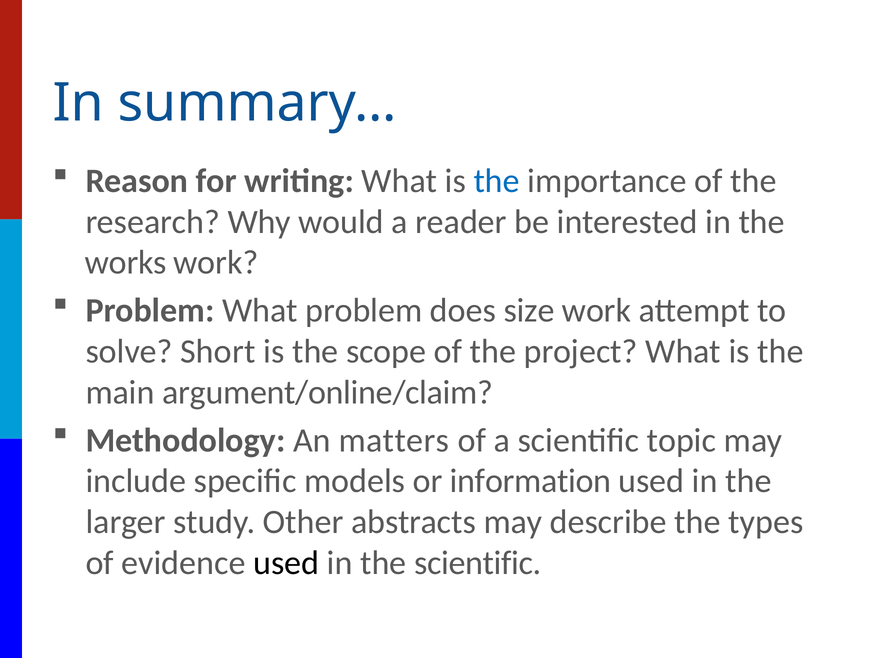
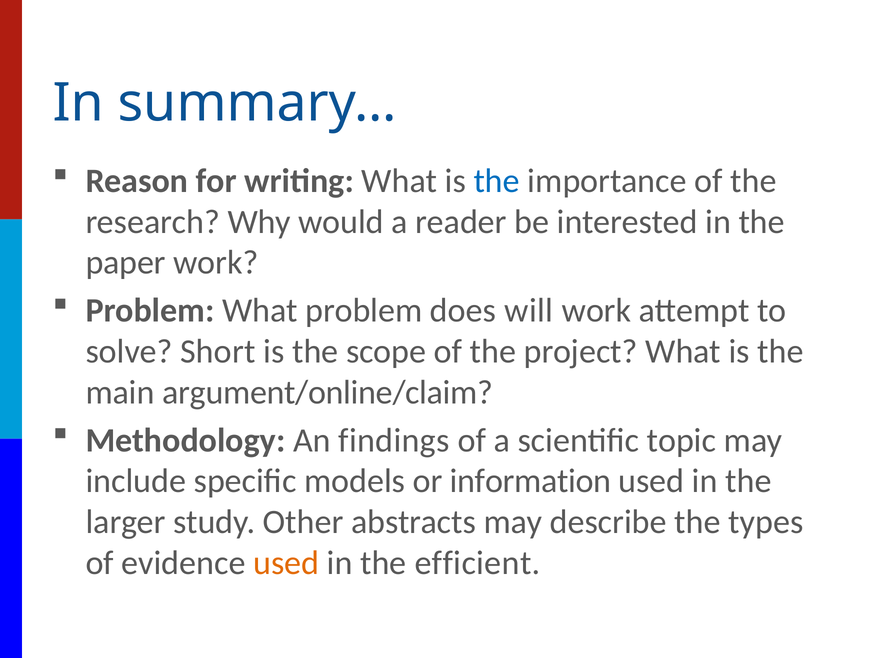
works: works -> paper (126, 263)
size: size -> will (529, 310)
matters: matters -> findings (394, 440)
used colour: black -> orange (286, 563)
the scientific: scientific -> efficient (477, 563)
